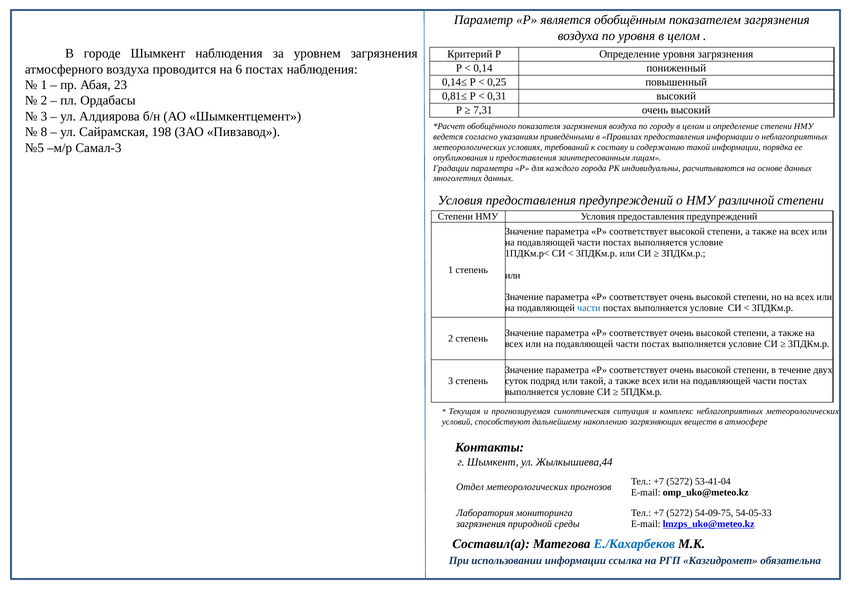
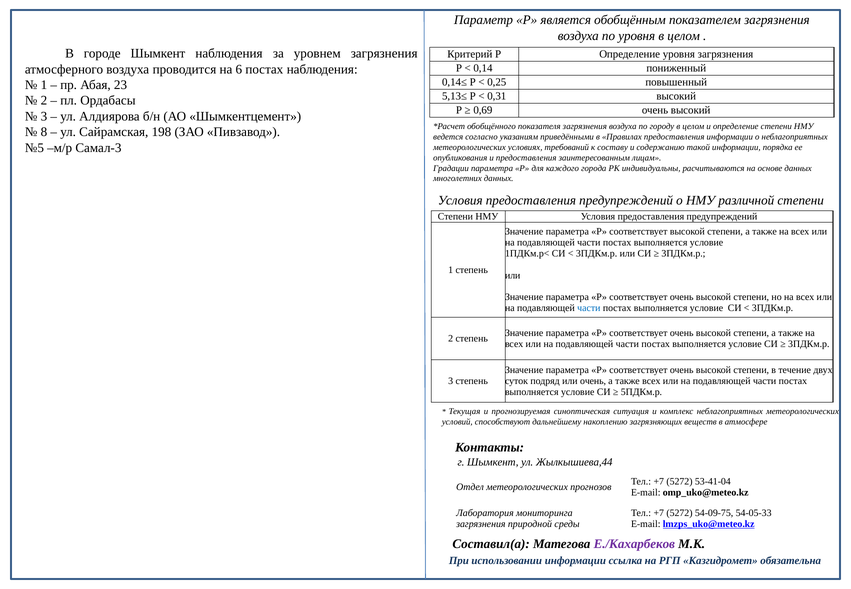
0,81≤: 0,81≤ -> 5,13≤ (455, 96)
7,31: 7,31 -> 0,69 (483, 110)
или такой: такой -> очень (593, 381)
Е./Кахарбеков colour: blue -> purple (634, 544)
